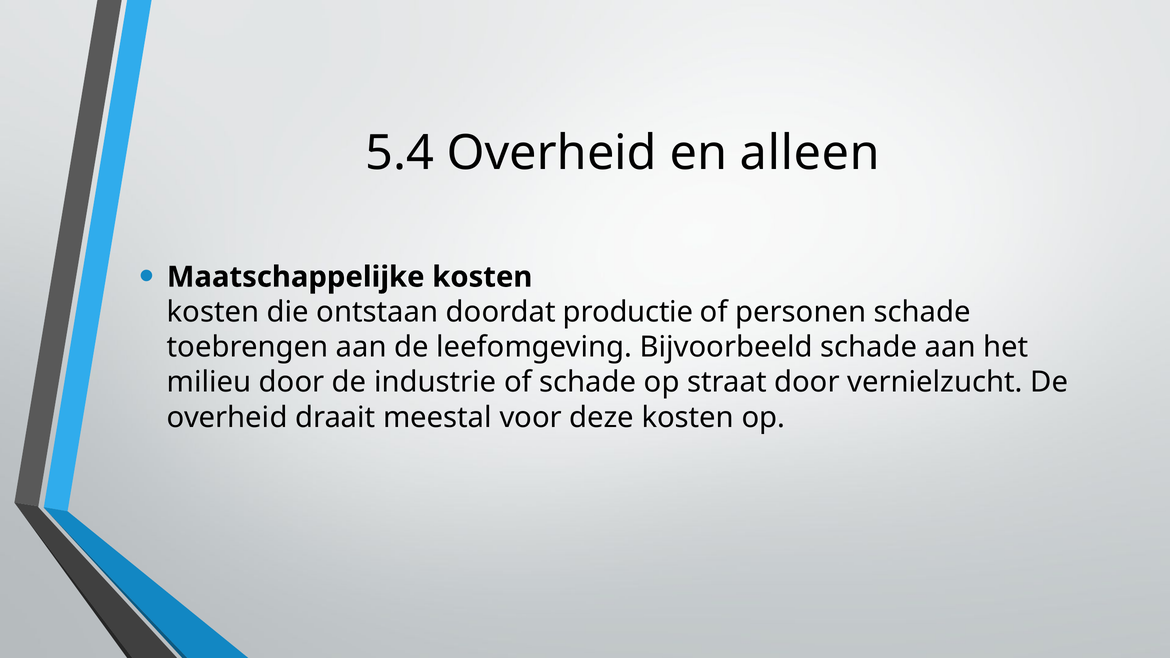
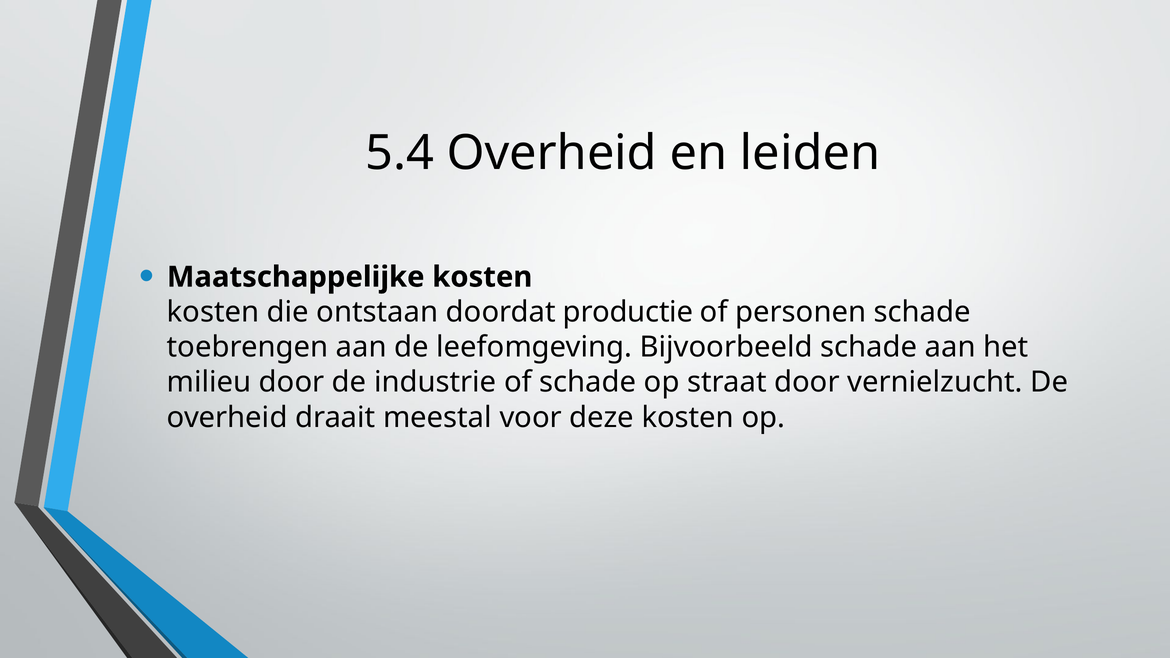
alleen: alleen -> leiden (810, 153)
